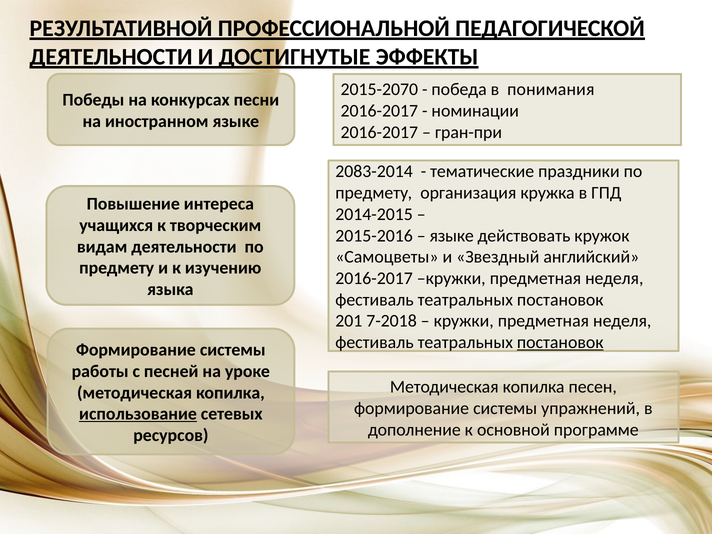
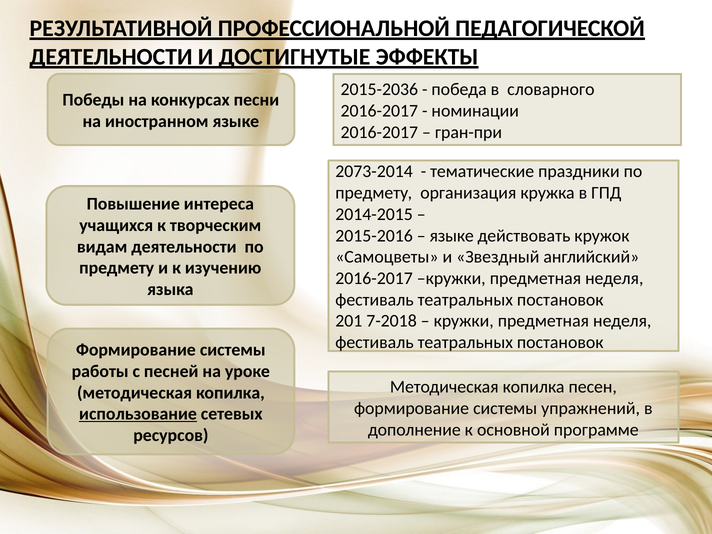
2015-2070: 2015-2070 -> 2015-2036 (379, 89)
понимания: понимания -> словарного (551, 89)
2083-2014: 2083-2014 -> 2073-2014 (374, 172)
постановок underline: present -> none (560, 342)
